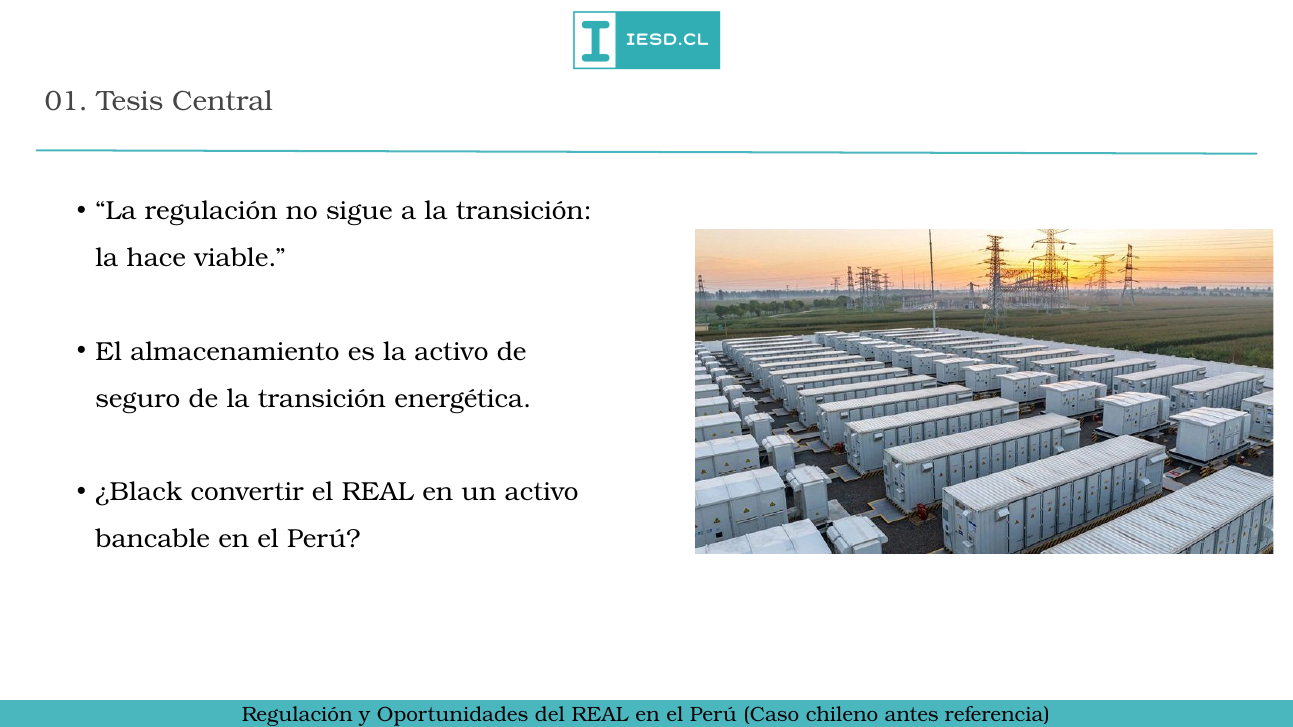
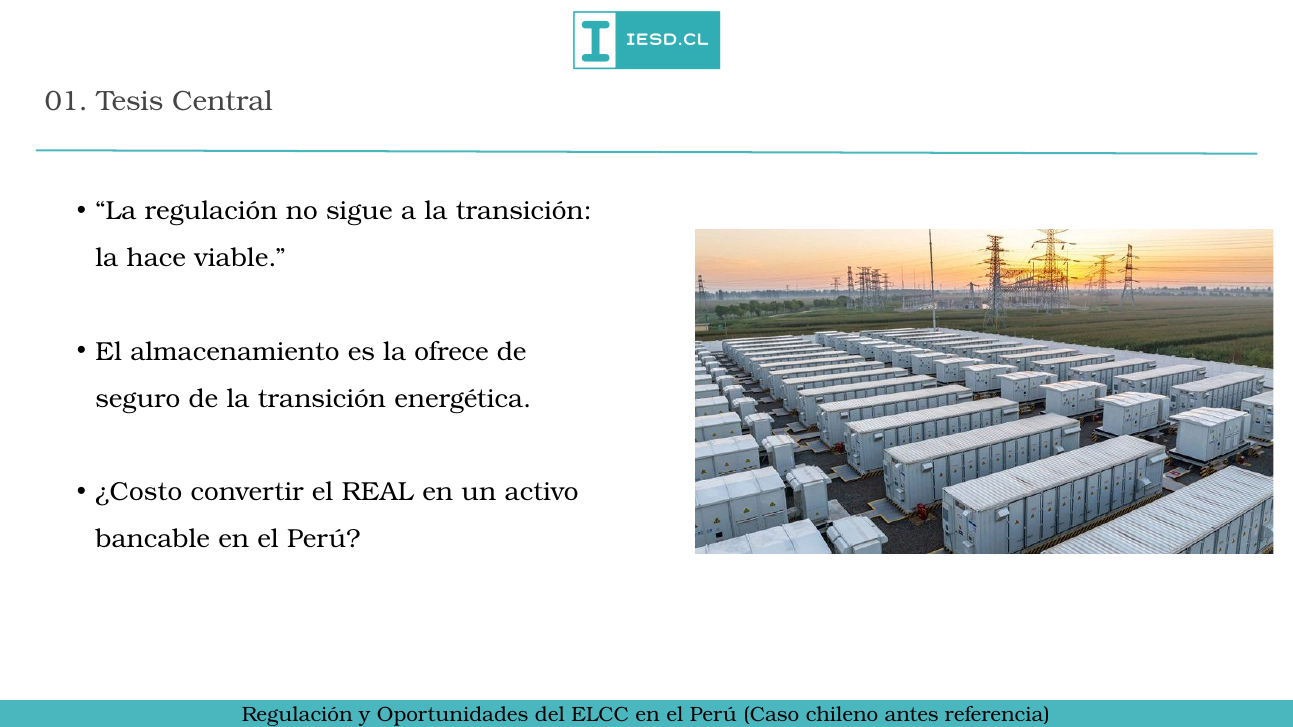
la activo: activo -> ofrece (452, 352)
¿Black: ¿Black -> ¿Costo (139, 493)
del REAL: REAL -> ELCC (600, 715)
